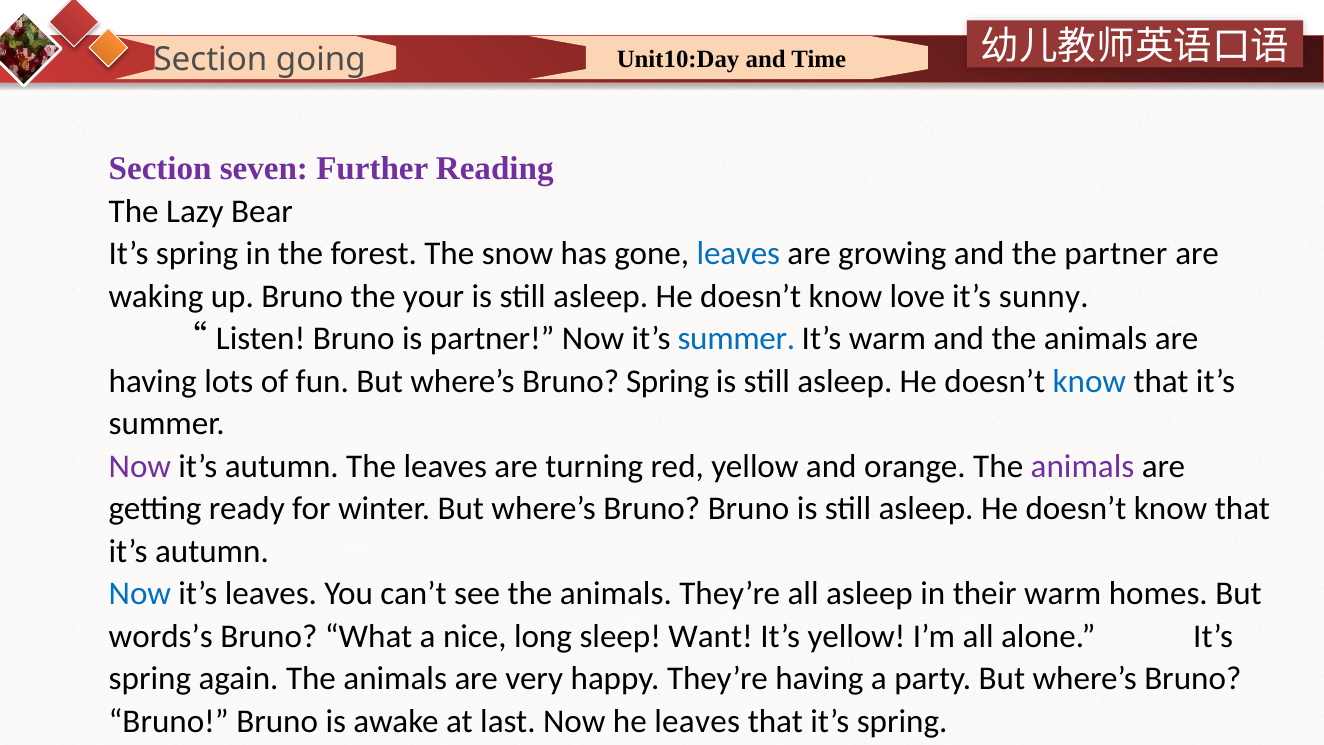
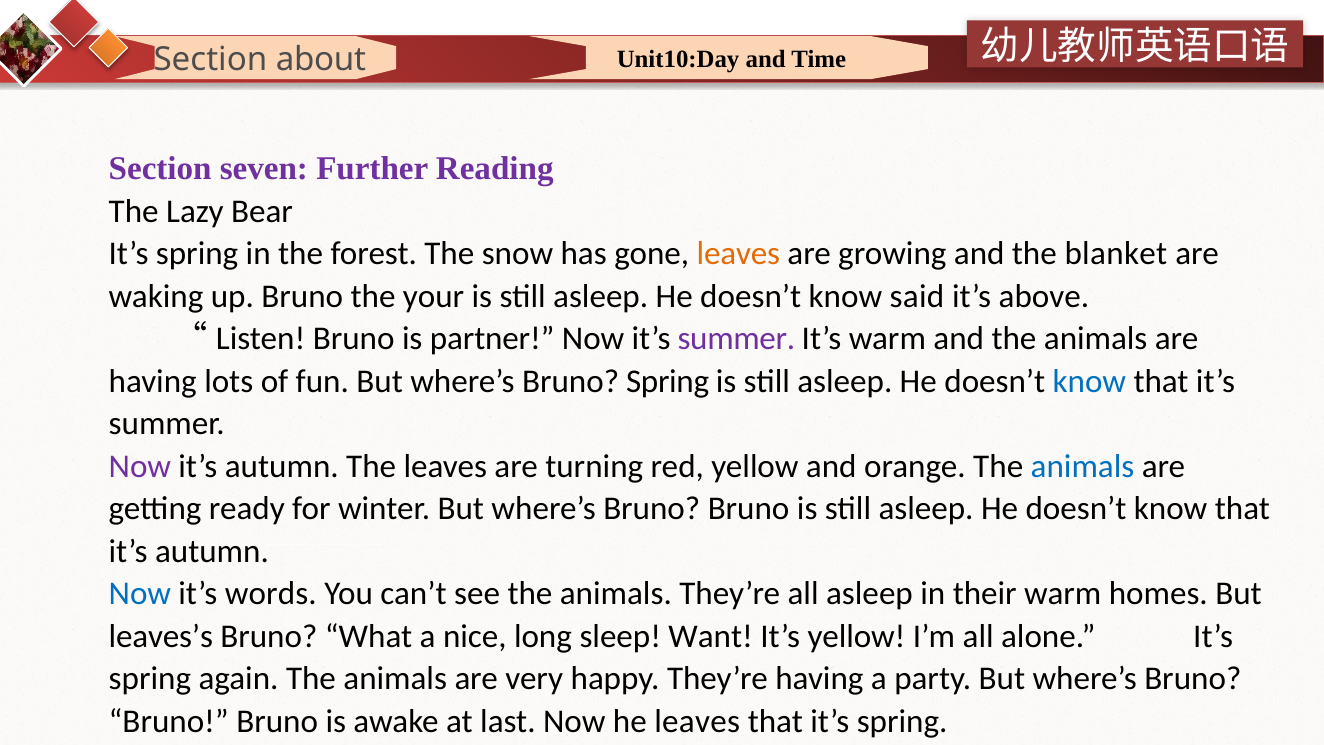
going: going -> about (321, 60)
leaves colour: blue -> orange (738, 254)
the partner: partner -> blanket (1116, 254)
love: love -> said (917, 296)
sunny: sunny -> above (1044, 296)
summer colour: blue -> purple (736, 339)
animals colour: purple -> blue (1083, 466)
it’s leaves: leaves -> words (271, 594)
words’s: words’s -> leaves’s (161, 636)
